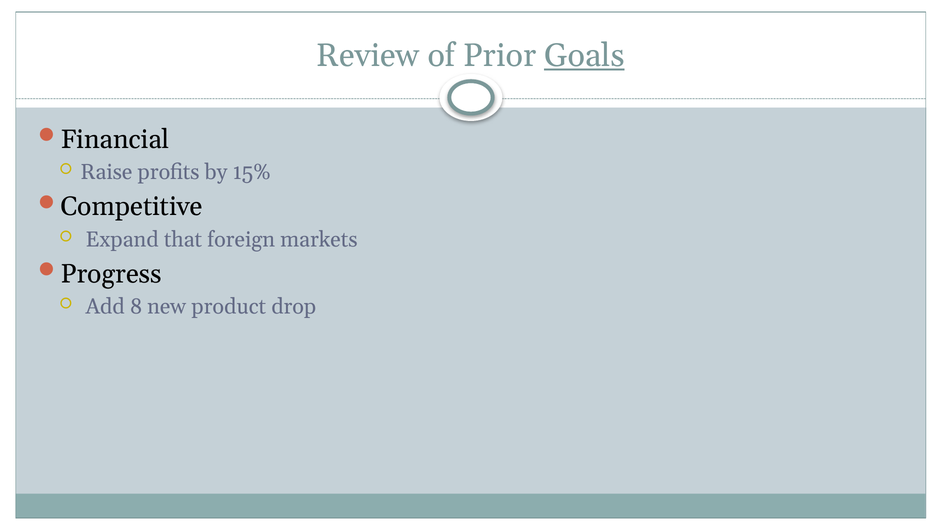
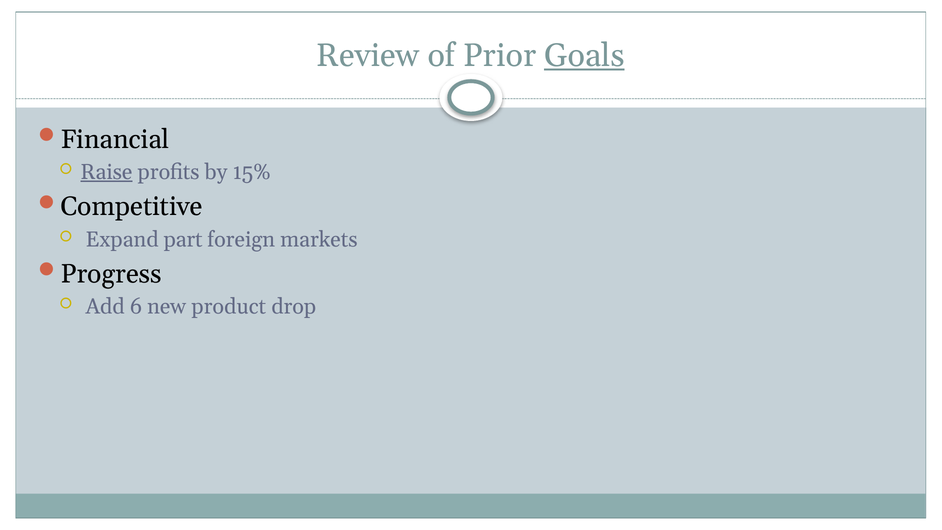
Raise underline: none -> present (106, 172)
that: that -> part (183, 239)
8: 8 -> 6 (136, 307)
